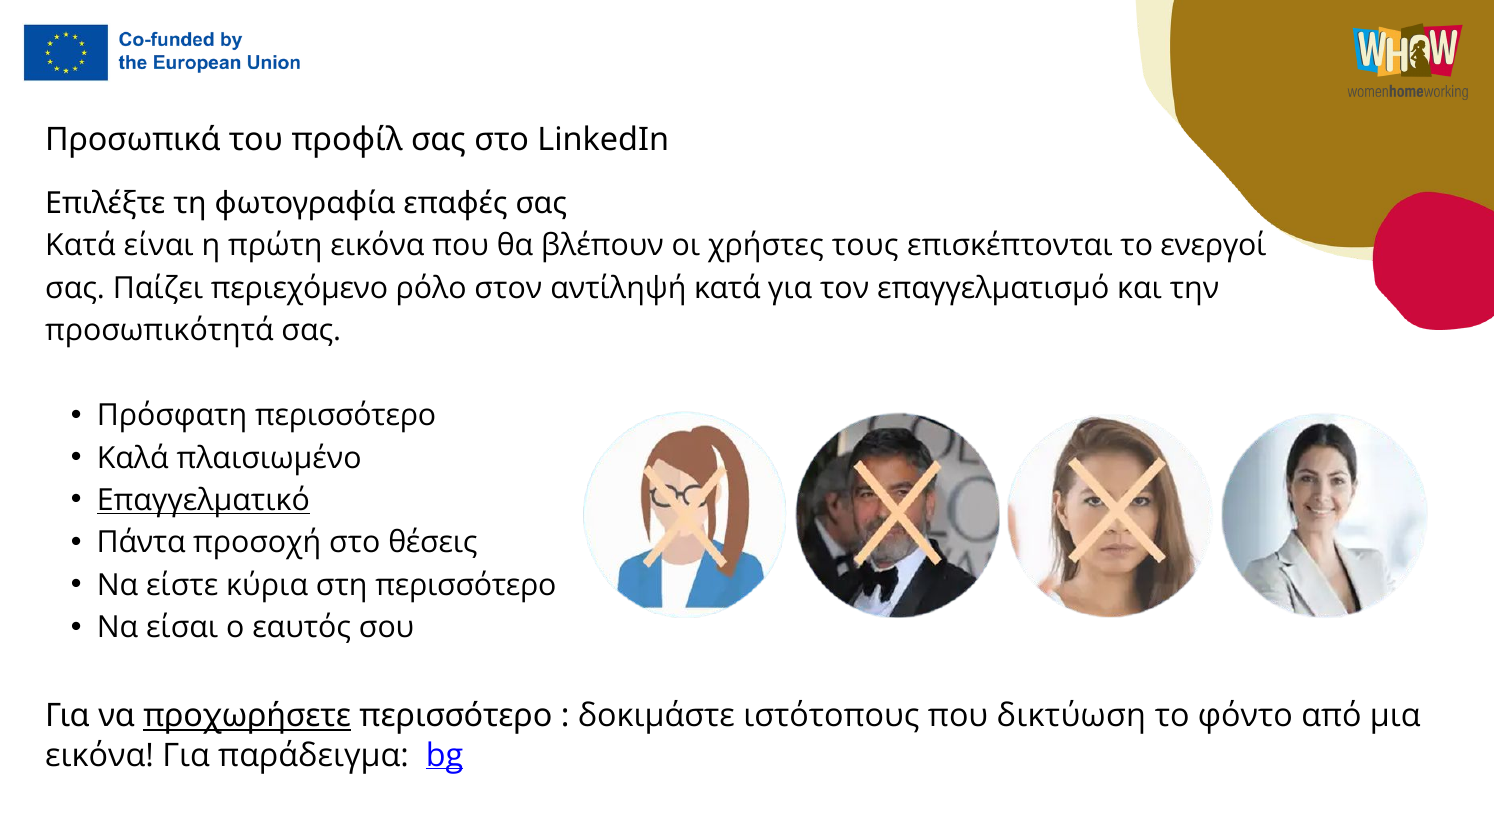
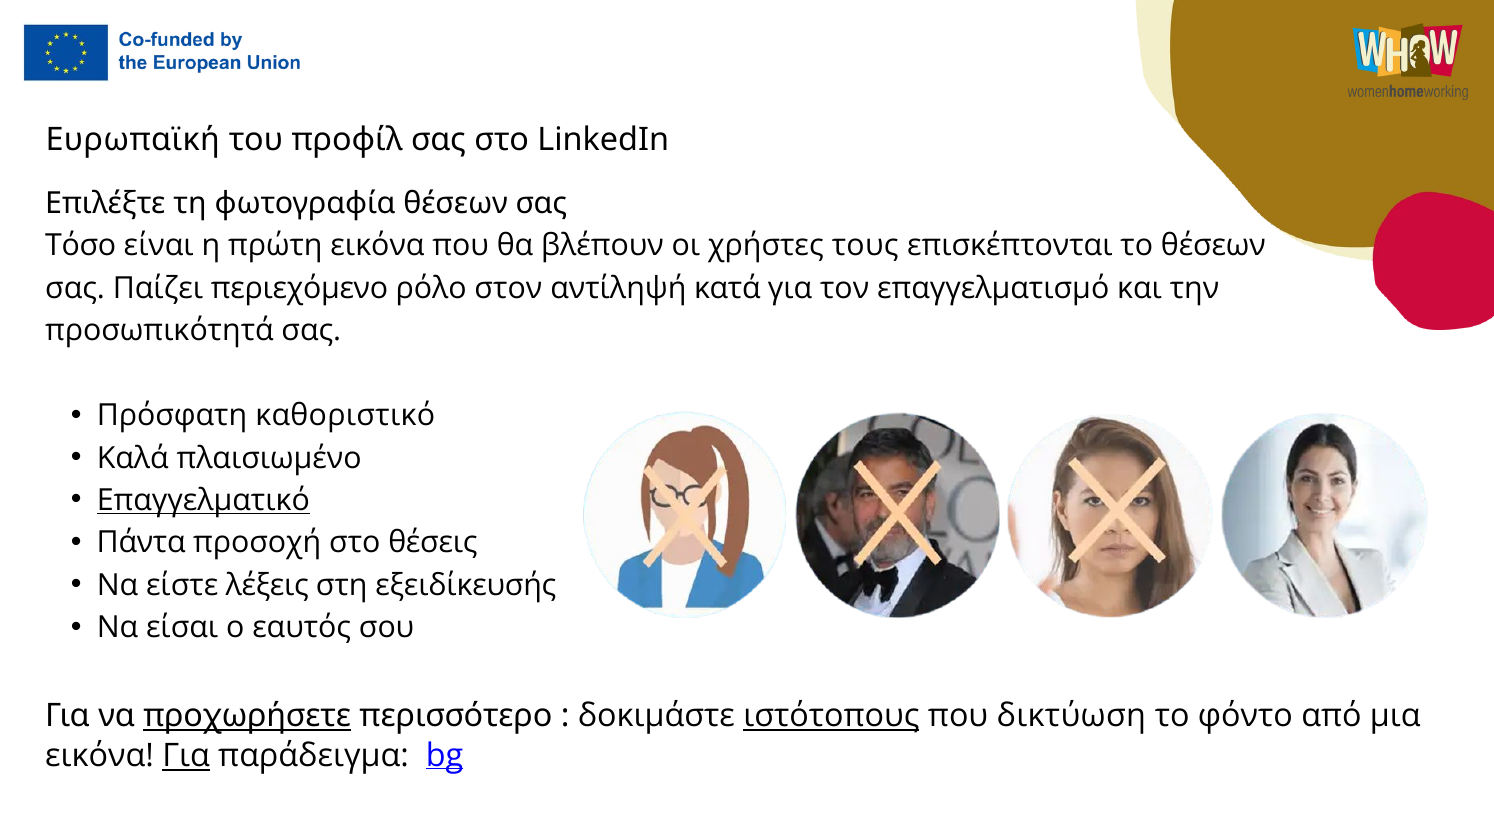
Προσωπικά: Προσωπικά -> Ευρωπαϊκή (133, 140)
φωτογραφία επαφές: επαφές -> θέσεων (456, 203)
Κατά: Κατά -> Τόσο (81, 246)
το ενεργοί: ενεργοί -> θέσεων (1213, 246)
Πρόσφατη περισσότερο: περισσότερο -> καθοριστικό (345, 416)
κύρια: κύρια -> λέξεις (267, 586)
στη περισσότερο: περισσότερο -> εξειδίκευσής (466, 586)
ιστότοπους underline: none -> present (831, 716)
Για underline: none -> present (186, 756)
